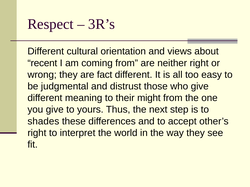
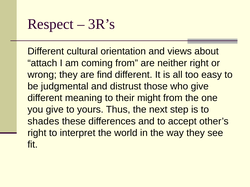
recent: recent -> attach (42, 63)
fact: fact -> find (105, 75)
